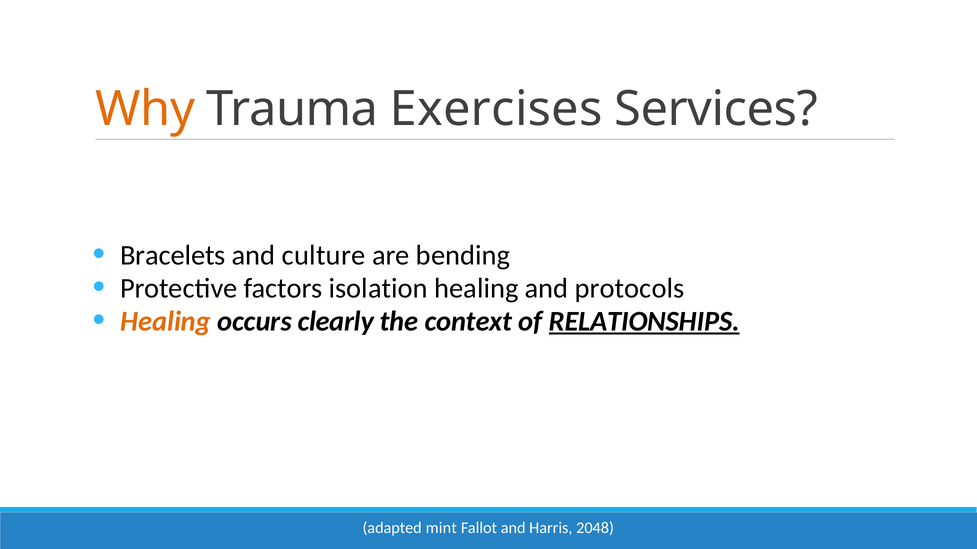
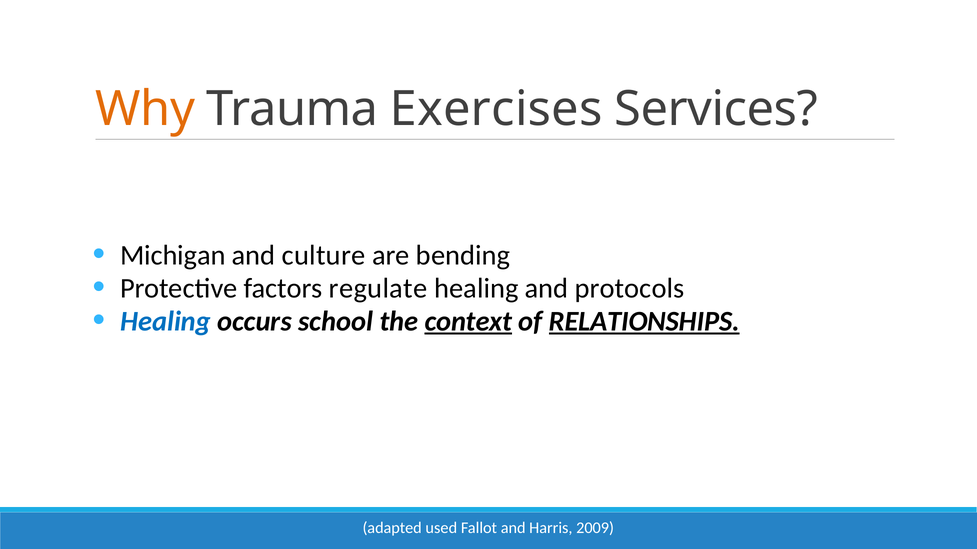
Bracelets: Bracelets -> Michigan (173, 256)
isolation: isolation -> regulate (378, 289)
Healing colour: orange -> blue (166, 322)
clearly: clearly -> school (336, 322)
context underline: none -> present (468, 322)
mint: mint -> used (441, 528)
2048: 2048 -> 2009 (595, 528)
